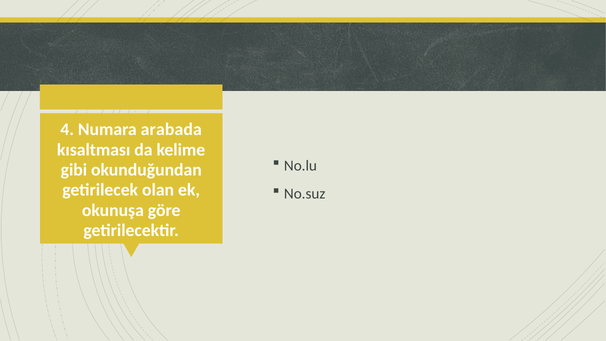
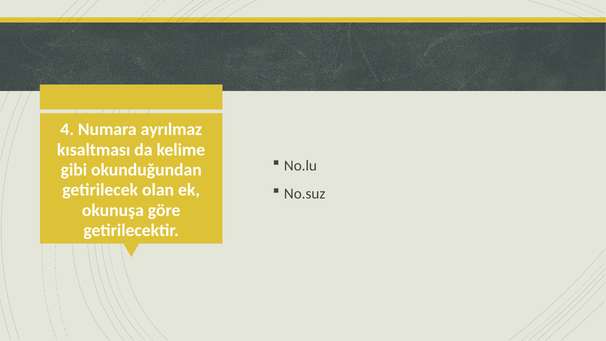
arabada: arabada -> ayrılmaz (171, 130)
